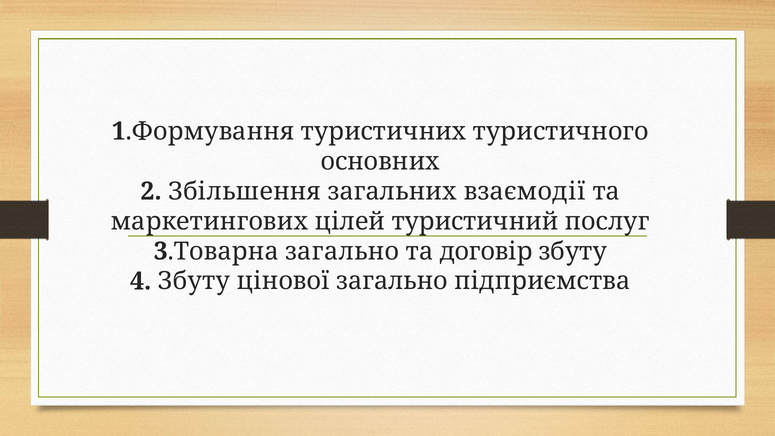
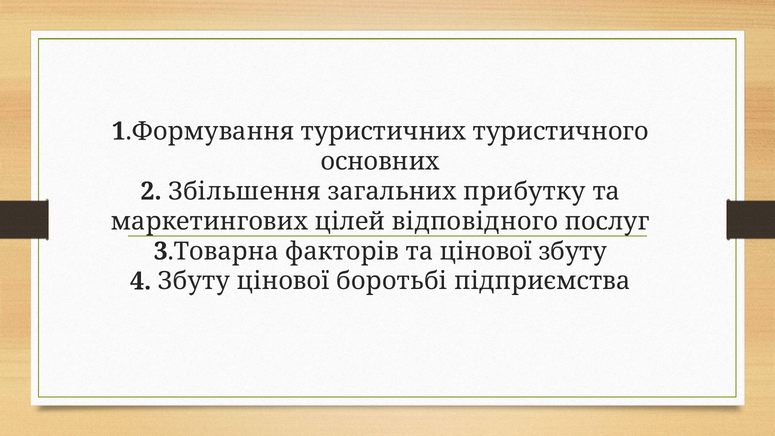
взаємодії: взаємодії -> прибутку (525, 191)
туристичний: туристичний -> відповідного (475, 221)
3.Товарна загально: загально -> факторів (342, 251)
та договір: договір -> цінової (486, 251)
цінової загально: загально -> боротьбі (392, 281)
